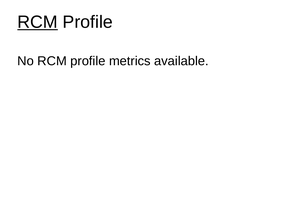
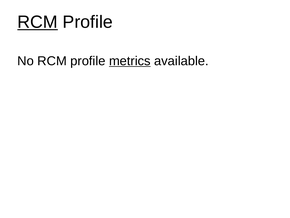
metrics underline: none -> present (130, 61)
